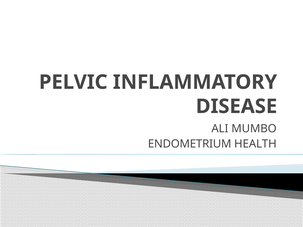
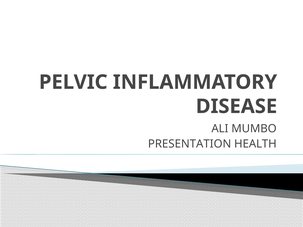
ENDOMETRIUM: ENDOMETRIUM -> PRESENTATION (190, 144)
